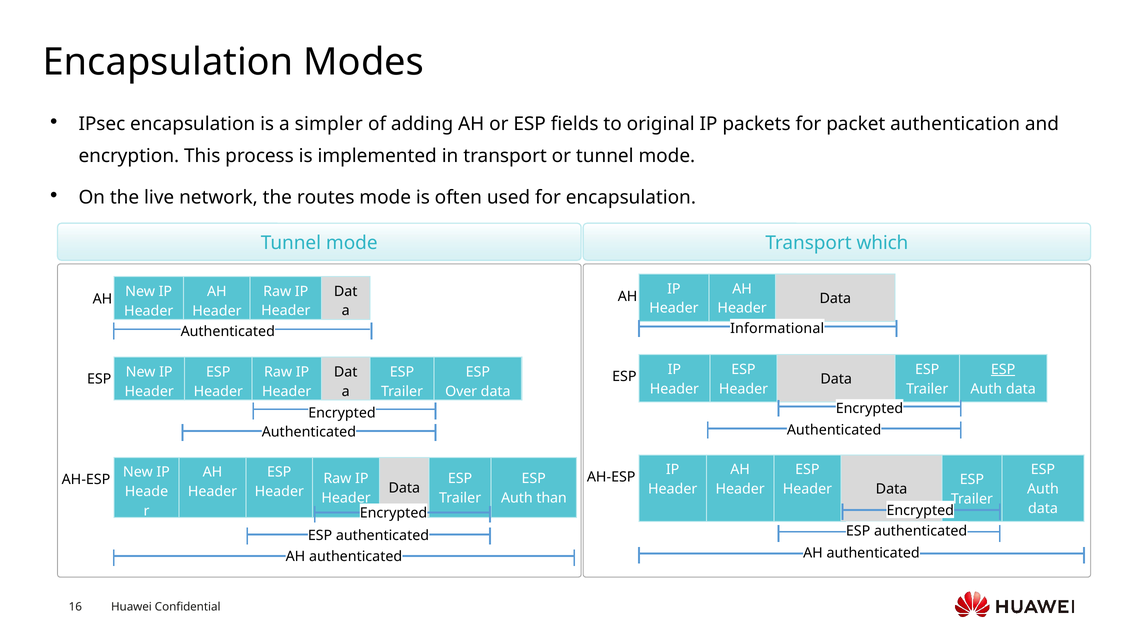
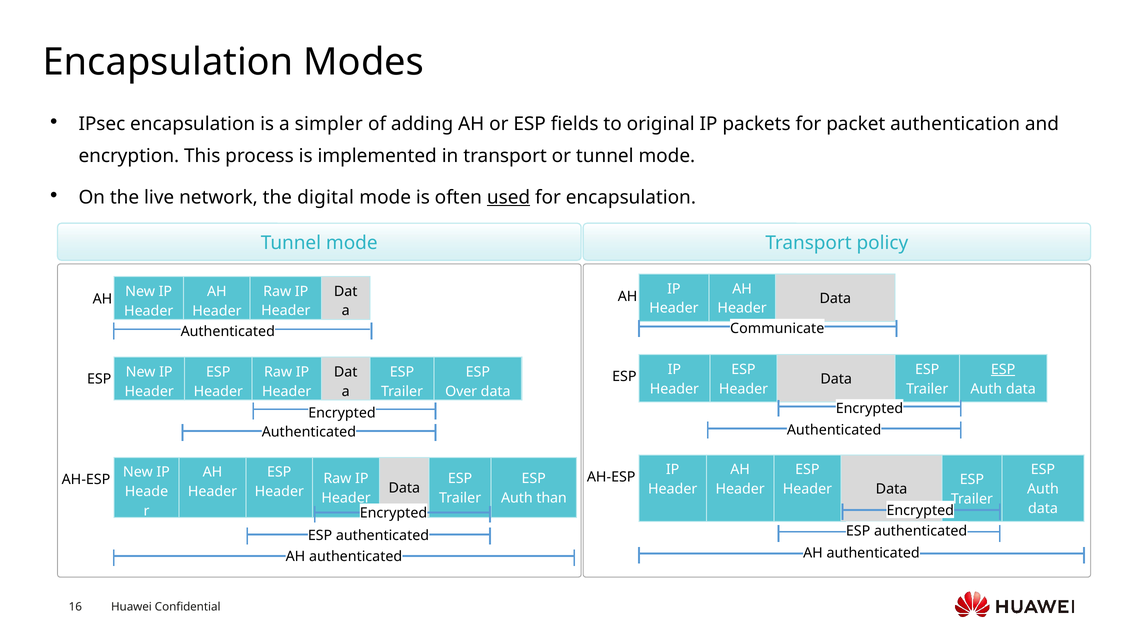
routes: routes -> digital (326, 197)
used underline: none -> present (509, 197)
which: which -> policy (882, 243)
Informational: Informational -> Communicate (777, 329)
